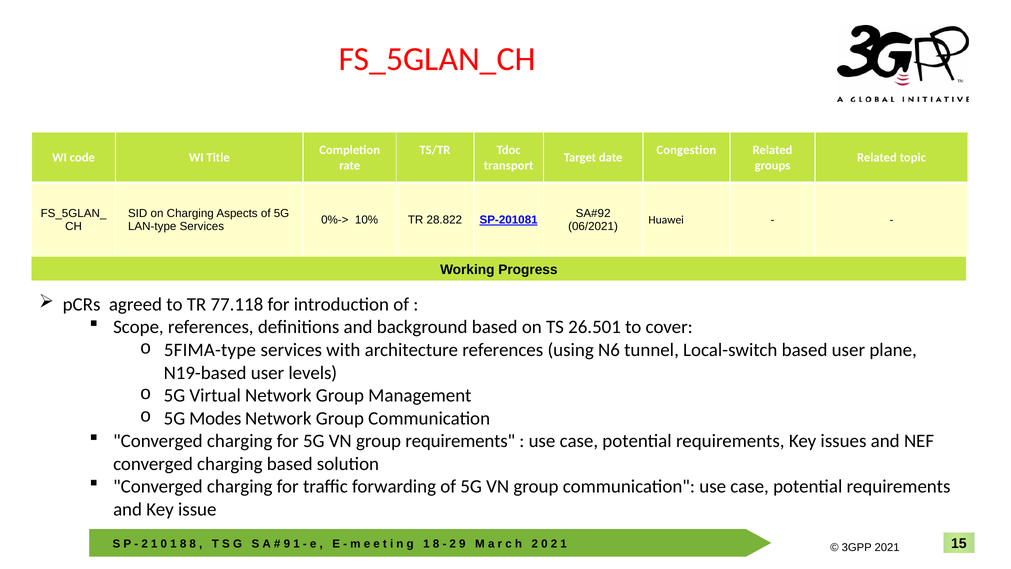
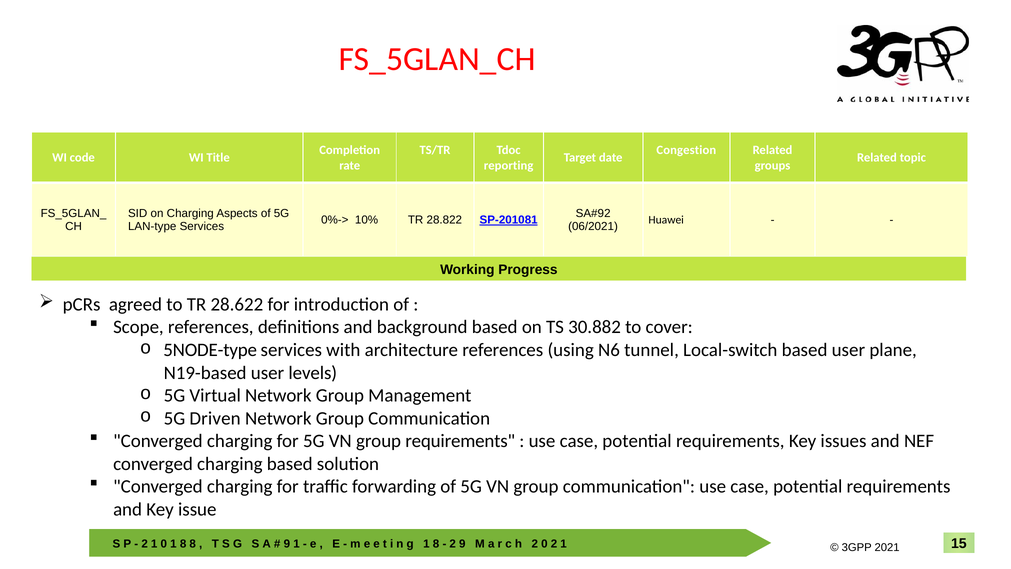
transport: transport -> reporting (509, 165)
77.118: 77.118 -> 28.622 (237, 304)
26.501: 26.501 -> 30.882 (595, 327)
5FIMA-type: 5FIMA-type -> 5NODE-type (210, 350)
Modes: Modes -> Driven (215, 418)
